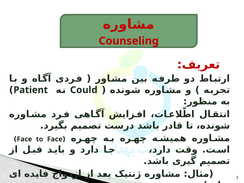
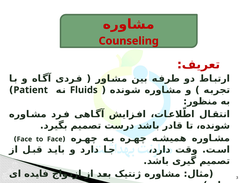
Could: Could -> Fluids (84, 90)
